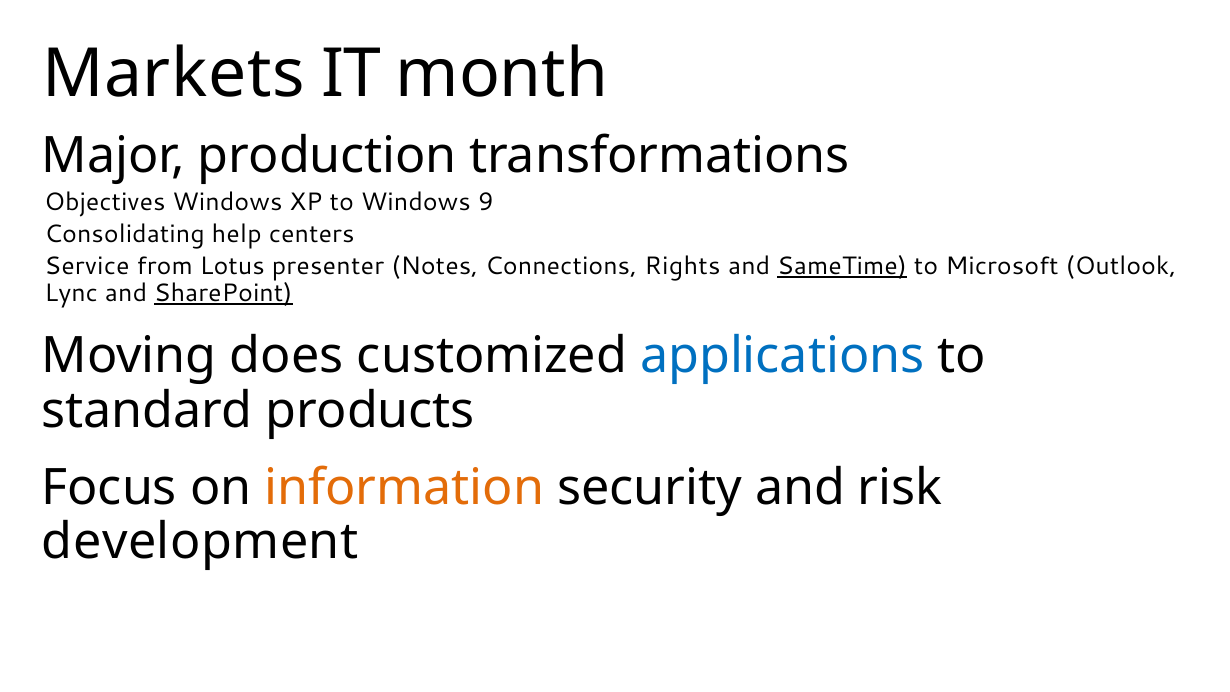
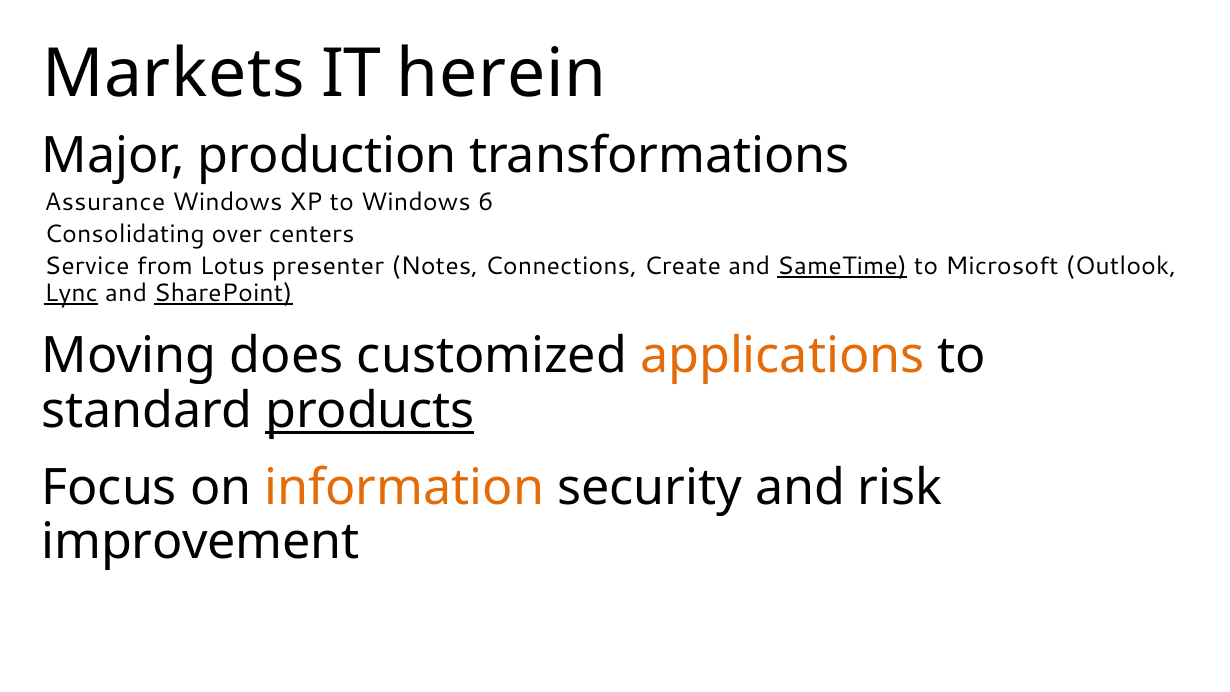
month: month -> herein (501, 74)
Objectives: Objectives -> Assurance (105, 202)
9: 9 -> 6 (486, 202)
help: help -> over (237, 234)
Rights: Rights -> Create (683, 266)
Lync underline: none -> present (71, 293)
applications colour: blue -> orange (782, 356)
products underline: none -> present (370, 411)
development: development -> improvement (201, 542)
